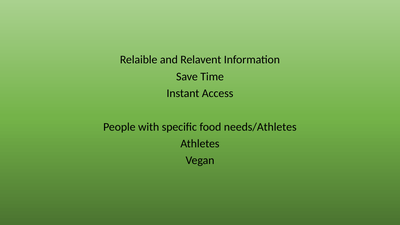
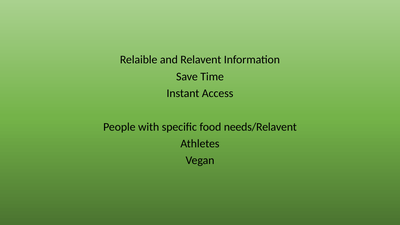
needs/Athletes: needs/Athletes -> needs/Relavent (260, 127)
